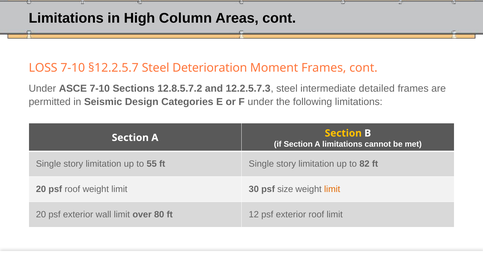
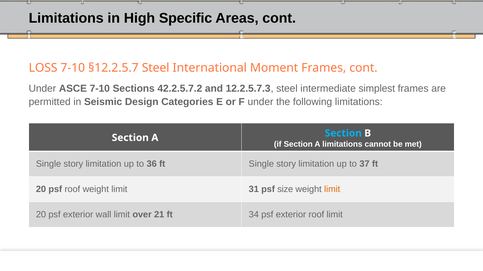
Column: Column -> Specific (186, 18)
Deterioration: Deterioration -> International (210, 68)
12.8.5.7.2: 12.8.5.7.2 -> 42.2.5.7.2 (180, 89)
detailed: detailed -> simplest (377, 89)
Section colour: yellow -> light blue (343, 134)
55: 55 -> 36 (152, 164)
82: 82 -> 37 (364, 164)
30: 30 -> 31 (254, 190)
80: 80 -> 21 (159, 215)
12: 12 -> 34 (254, 215)
